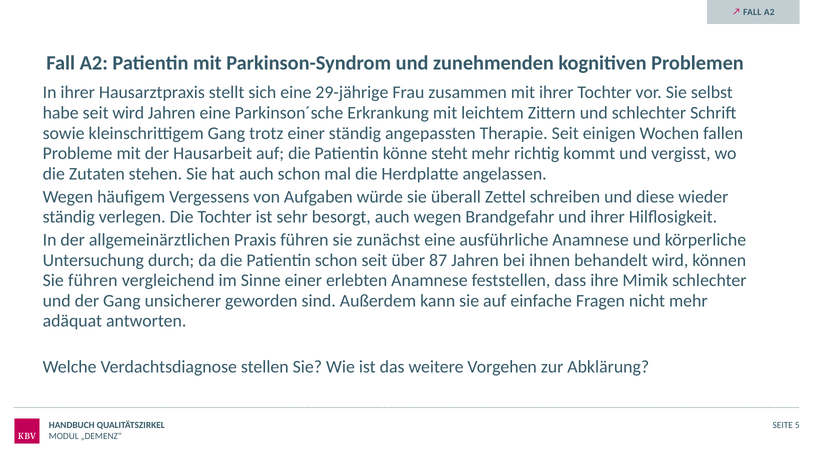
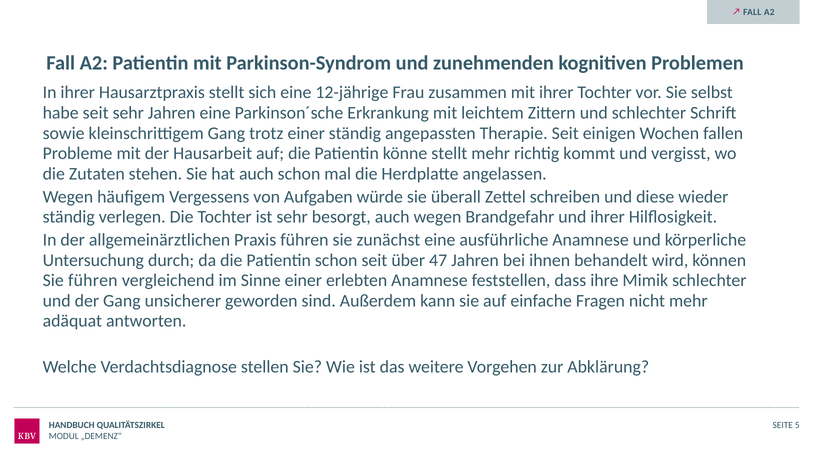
29-jährige: 29-jährige -> 12-jährige (352, 92)
seit wird: wird -> sehr (128, 113)
könne steht: steht -> stellt (449, 153)
87: 87 -> 47 (438, 260)
